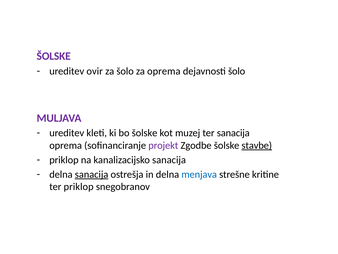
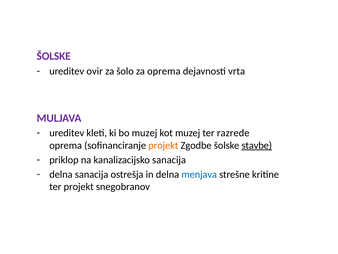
dejavnosti šolo: šolo -> vrta (237, 71)
bo šolske: šolske -> muzej (145, 133)
ter sanacija: sanacija -> razrede (233, 133)
projekt colour: purple -> orange (163, 145)
sanacija underline: present -> none (92, 174)
ter priklop: priklop -> projekt (79, 186)
